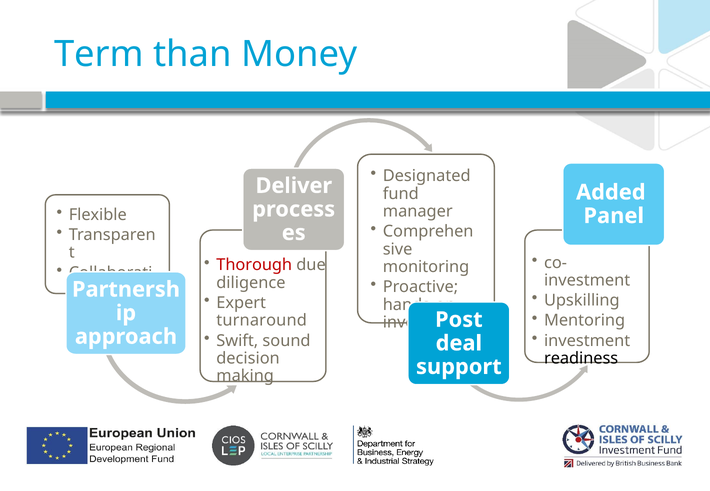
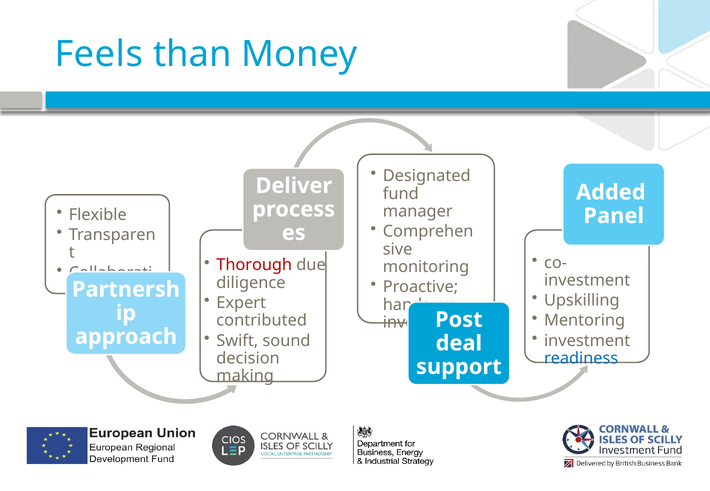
Term: Term -> Feels (99, 54)
turnaround: turnaround -> contributed (262, 321)
readiness colour: black -> blue (581, 359)
